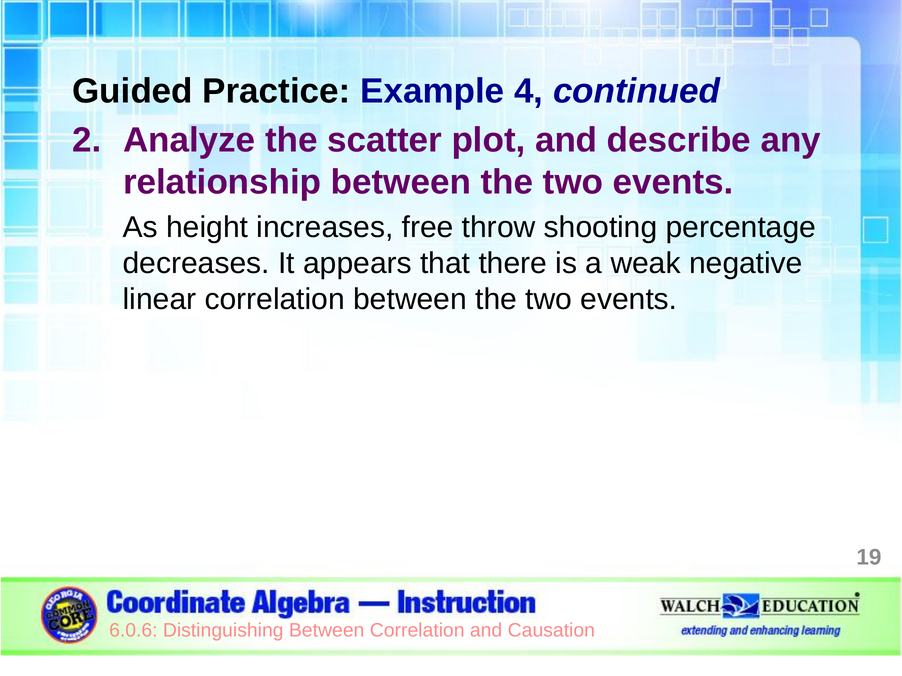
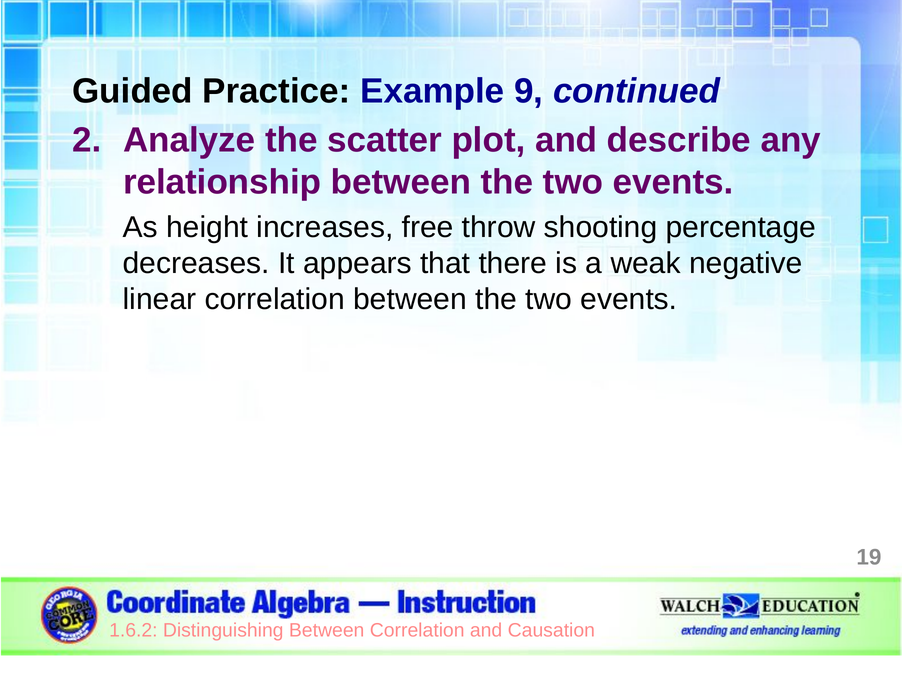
4: 4 -> 9 (529, 91)
6.0.6: 6.0.6 -> 1.6.2 (133, 631)
